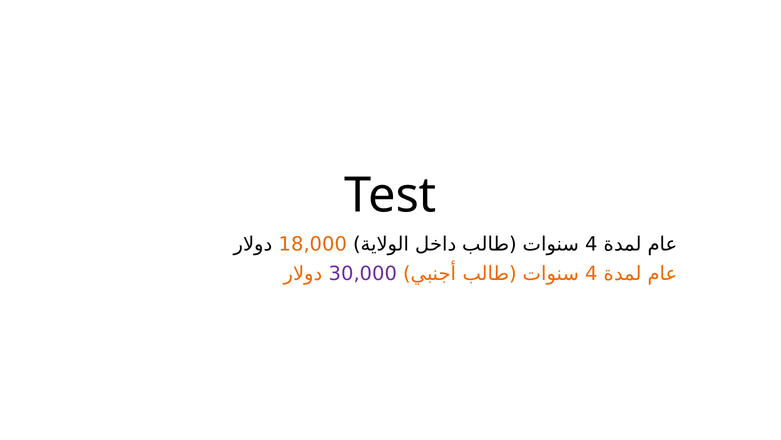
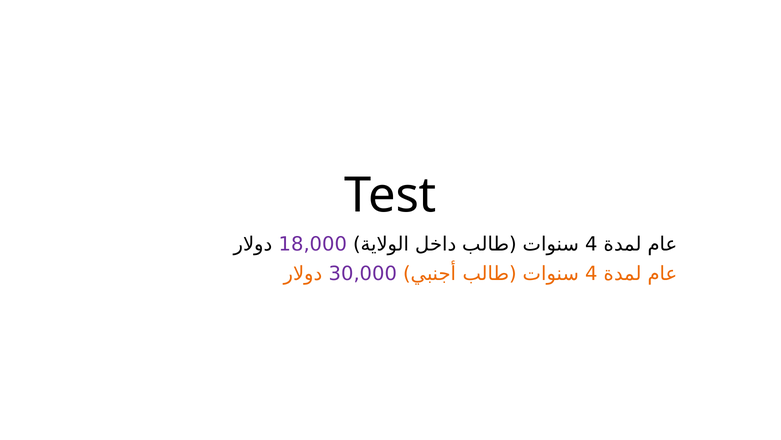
18,000 colour: orange -> purple (313, 244)
